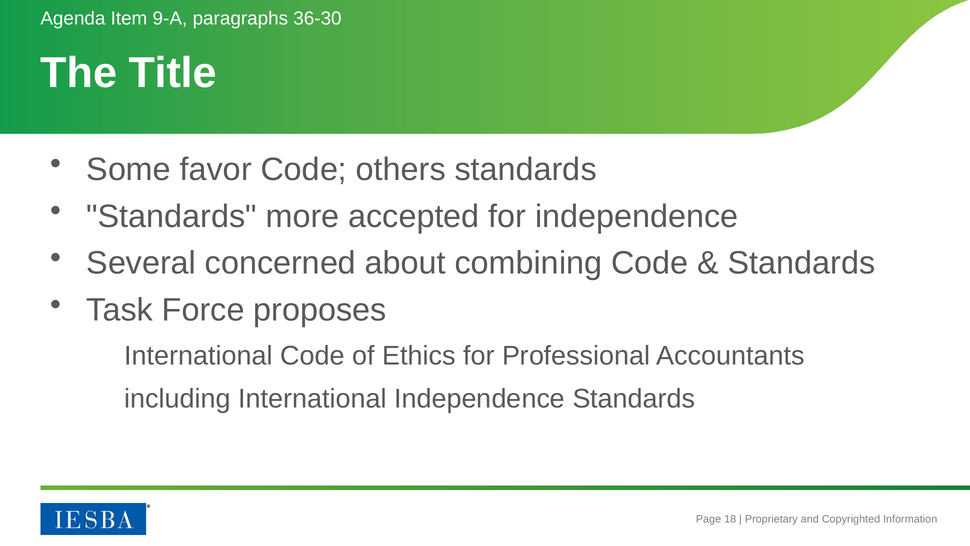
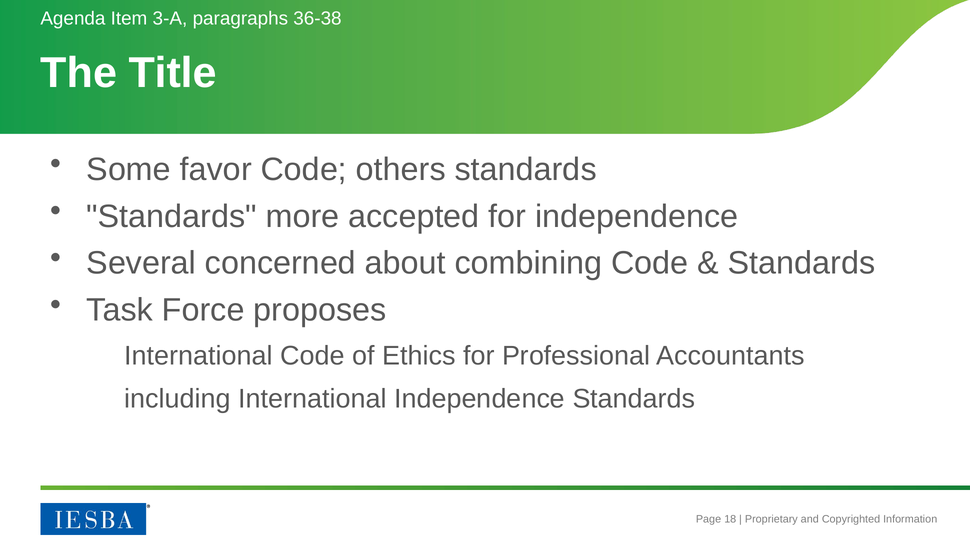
9-A: 9-A -> 3-A (170, 19)
36-30: 36-30 -> 36-38 (317, 19)
